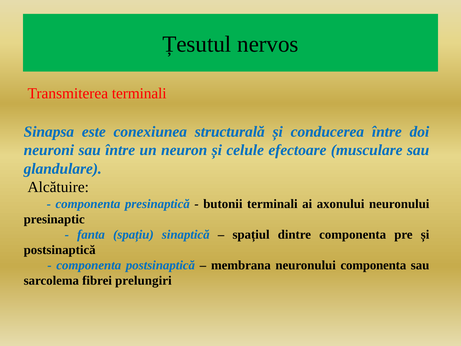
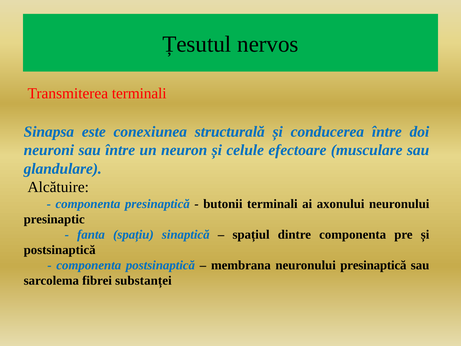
neuronului componenta: componenta -> presinaptică (373, 265)
prelungiri: prelungiri -> substanței (143, 281)
